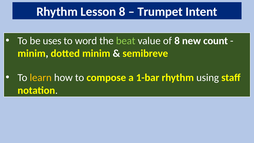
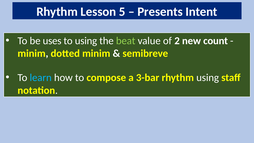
Lesson 8: 8 -> 5 (122, 12)
Trumpet: Trumpet -> Presents (160, 12)
to word: word -> using (86, 41)
of 8: 8 -> 2 (177, 41)
learn colour: yellow -> light blue (41, 78)
1-bar: 1-bar -> 3-bar (148, 78)
